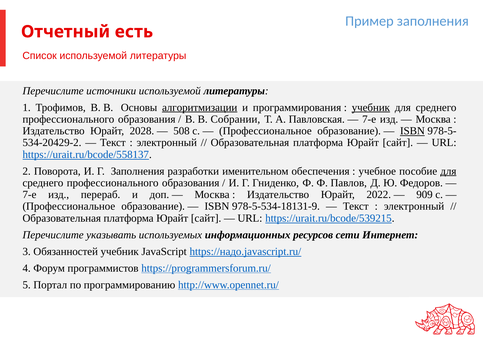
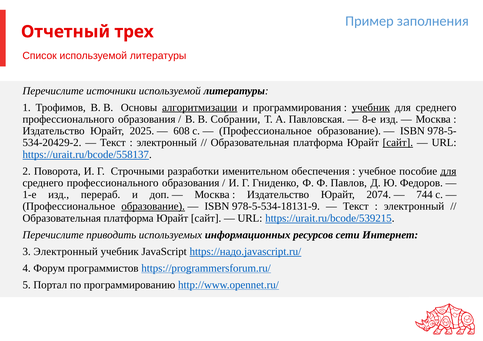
есть: есть -> трех (134, 32)
7-е: 7-е -> 8-е (369, 119)
2028: 2028 -> 2025 (142, 131)
508: 508 -> 608 (182, 131)
ISBN underline: present -> none (412, 131)
сайт underline: none -> present (398, 143)
Г Заполнения: Заполнения -> Строчными (138, 171)
7-е: 7-е -> 1-е (29, 195)
2022: 2022 -> 2074 (379, 195)
909: 909 -> 744 (425, 195)
образование underline: none -> present (153, 207)
указывать: указывать -> приводить (111, 235)
3 Обязанностей: Обязанностей -> Электронный (66, 252)
